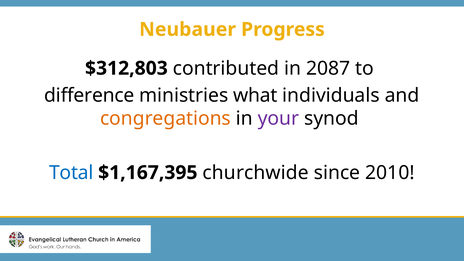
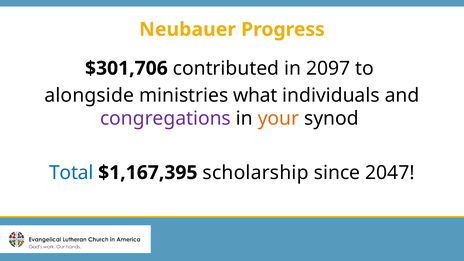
$312,803: $312,803 -> $301,706 (126, 68)
2087: 2087 -> 2097 (328, 68)
difference: difference -> alongside (89, 95)
congregations colour: orange -> purple (165, 119)
your colour: purple -> orange (278, 119)
churchwide: churchwide -> scholarship (256, 173)
2010: 2010 -> 2047 (390, 173)
